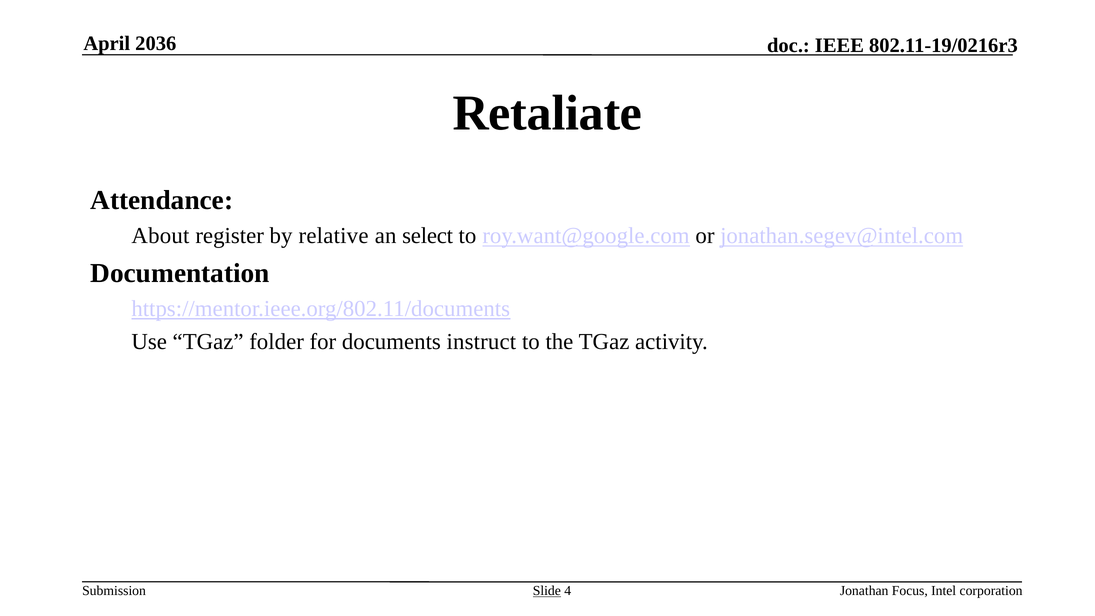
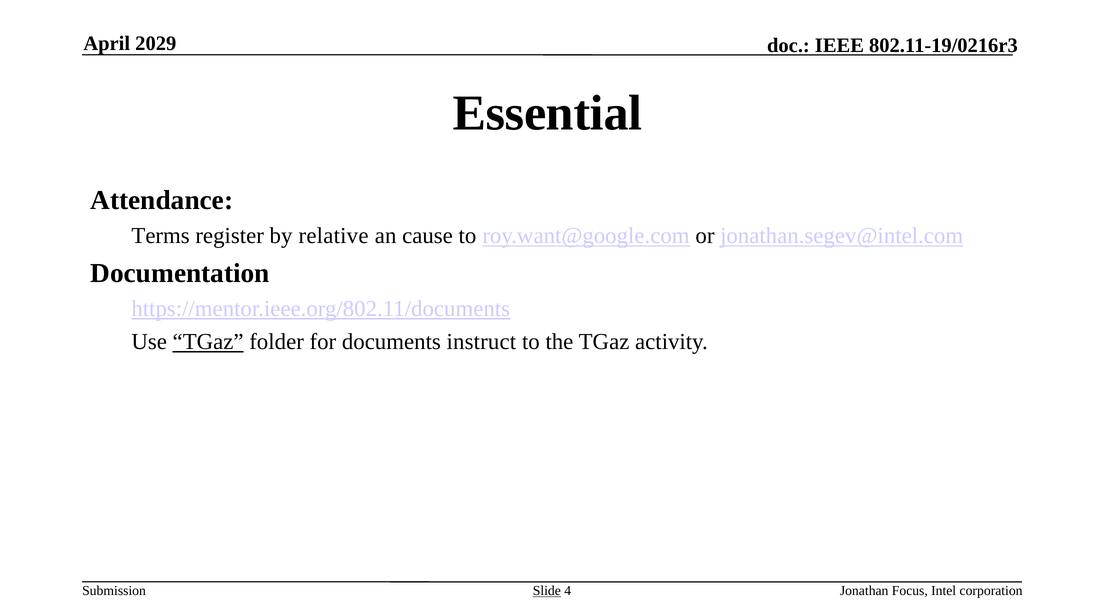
2036: 2036 -> 2029 (156, 44)
Retaliate: Retaliate -> Essential (547, 113)
About: About -> Terms (161, 236)
select: select -> cause (428, 236)
TGaz underline: none -> present (208, 342)
